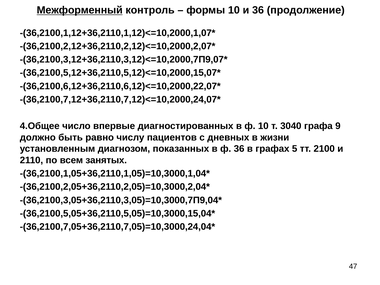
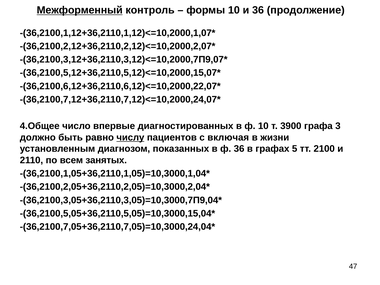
3040: 3040 -> 3900 (291, 126)
9: 9 -> 3 (338, 126)
числу underline: none -> present (130, 137)
дневных: дневных -> включая (228, 137)
